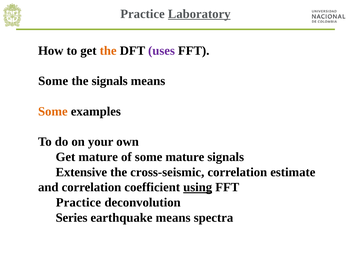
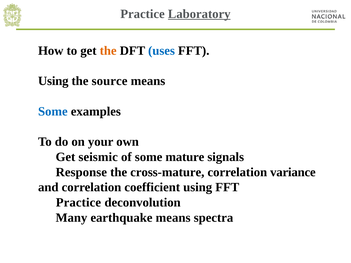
uses colour: purple -> blue (161, 51)
Some: Some -> Using (53, 81)
the signals: signals -> source (110, 81)
Some colour: orange -> blue (53, 111)
Get mature: mature -> seismic (98, 157)
Extensive: Extensive -> Response (81, 172)
cross-seismic: cross-seismic -> cross-mature (167, 172)
estimate: estimate -> variance (293, 172)
using underline: present -> none (198, 187)
Series: Series -> Many (71, 218)
